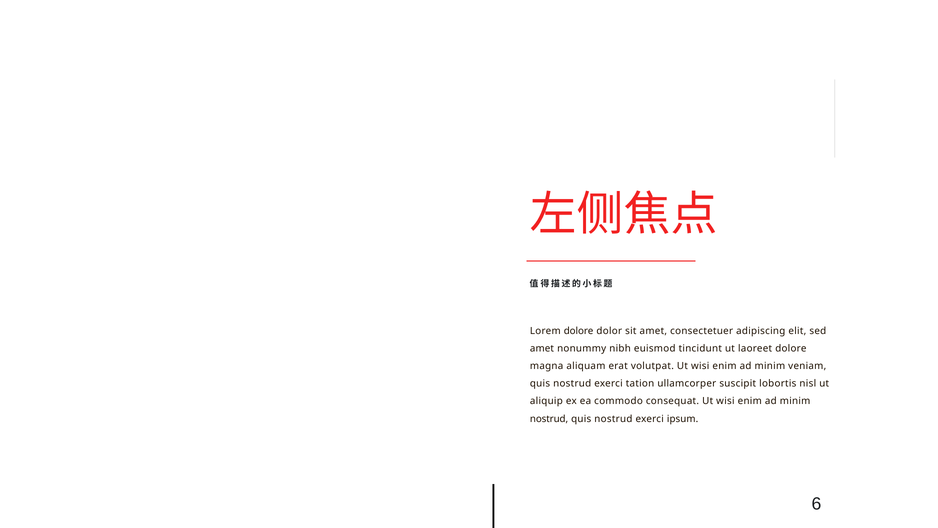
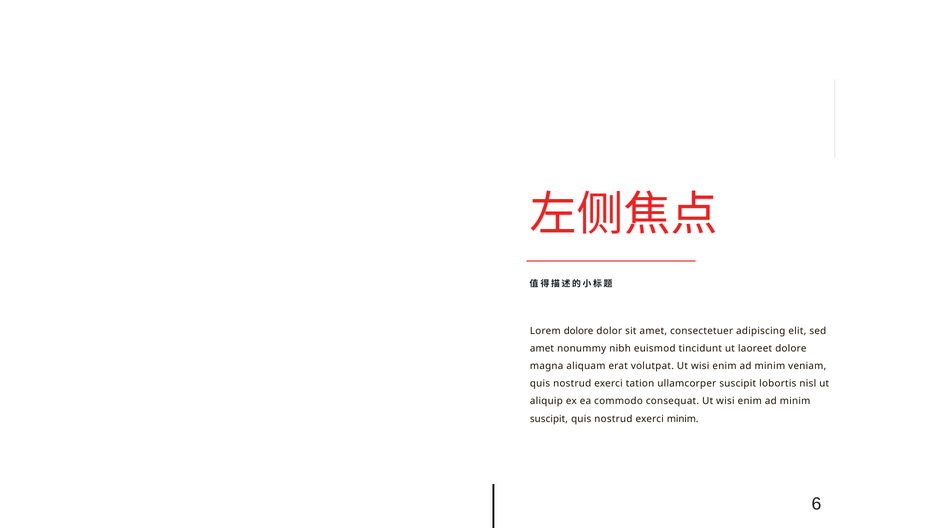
nostrud: nostrud -> suscipit (549, 419)
exerci ipsum: ipsum -> minim (683, 419)
